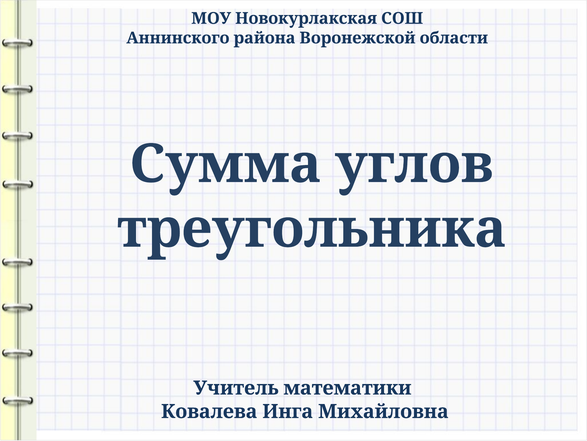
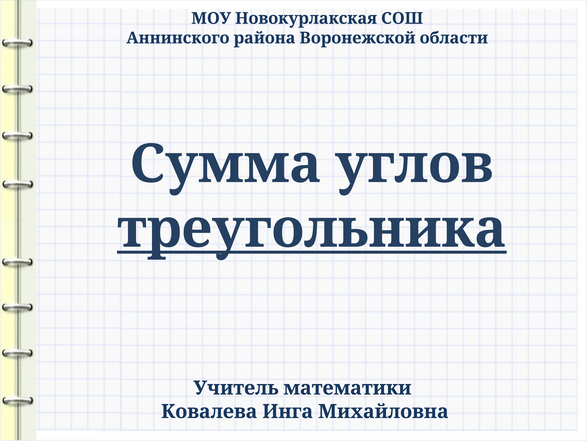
треугольника underline: none -> present (312, 229)
